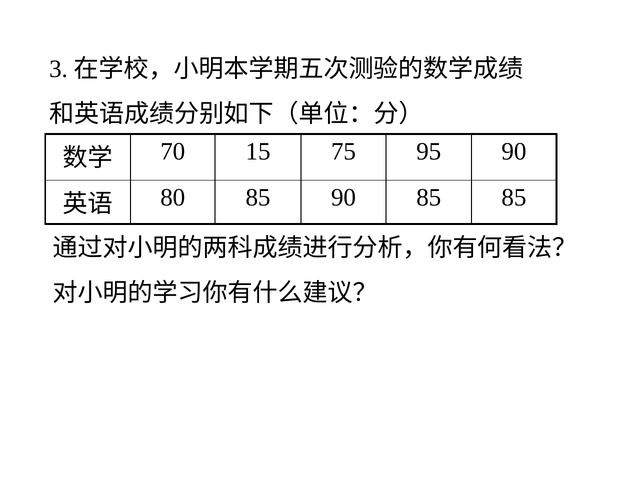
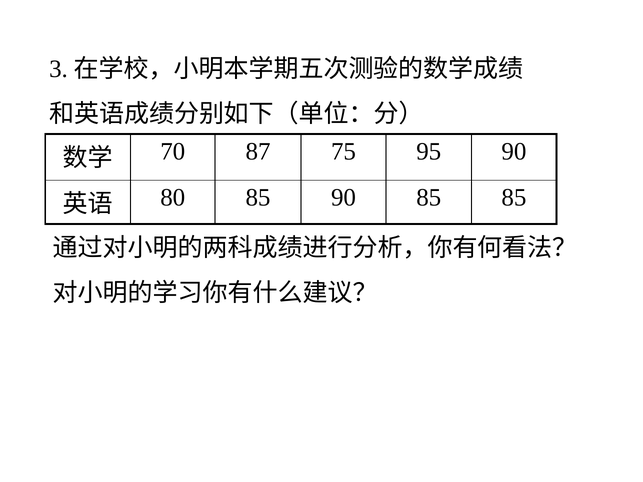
15: 15 -> 87 (258, 151)
